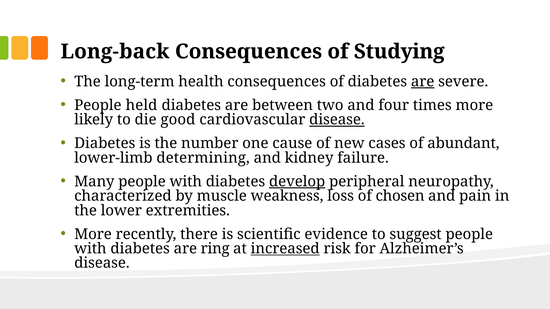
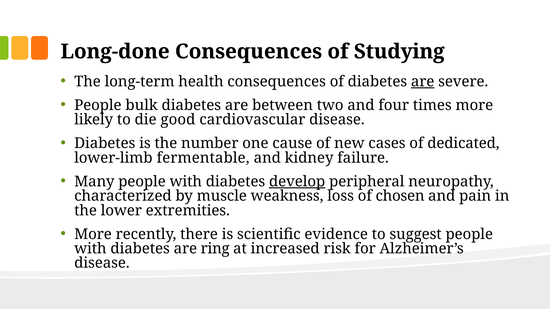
Long-back: Long-back -> Long-done (115, 52)
held: held -> bulk (142, 105)
disease underline: present -> none (337, 120)
abundant: abundant -> dedicated (463, 144)
determining: determining -> fermentable (203, 158)
increased underline: present -> none (285, 249)
